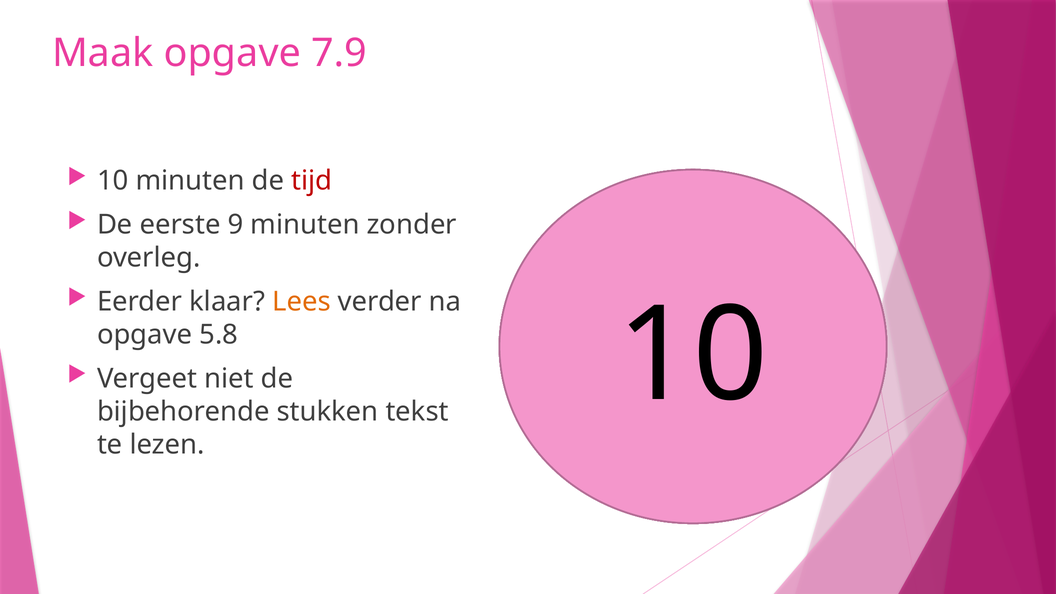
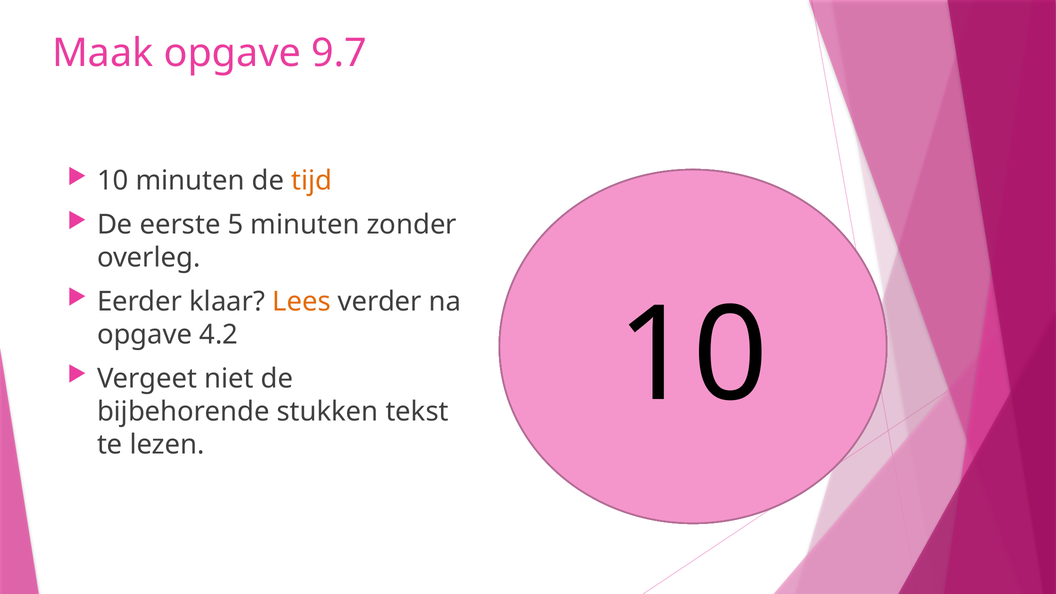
7.9: 7.9 -> 9.7 (339, 53)
tijd colour: red -> orange (312, 181)
9: 9 -> 5 (235, 225)
5.8: 5.8 -> 4.2 (219, 335)
